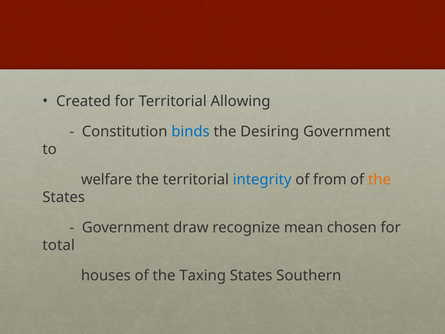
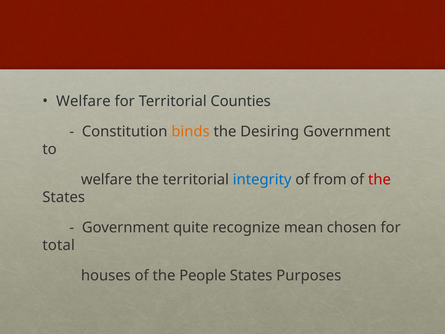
Created: Created -> Welfare (83, 101)
Allowing: Allowing -> Counties (241, 101)
binds colour: blue -> orange (190, 131)
the colour: orange -> red (379, 179)
draw: draw -> quite (191, 227)
Taxing: Taxing -> People (203, 275)
Southern: Southern -> Purposes (309, 275)
